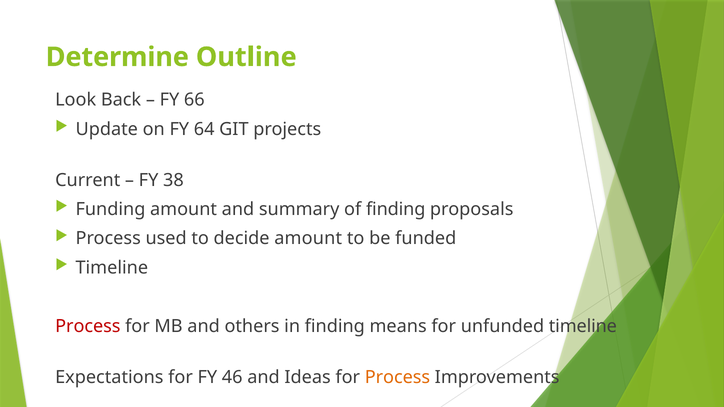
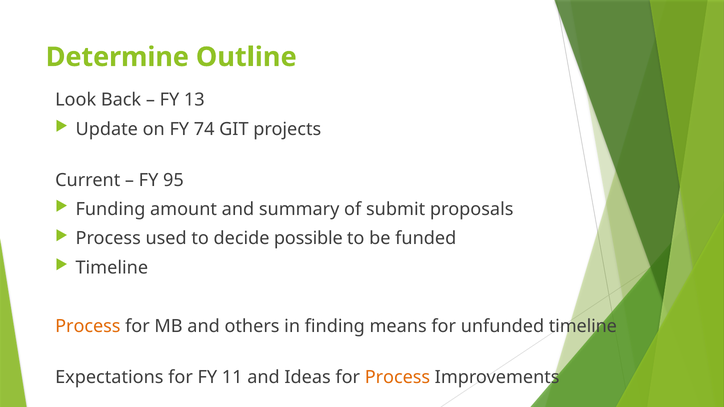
66: 66 -> 13 (194, 100)
64: 64 -> 74 (204, 129)
38: 38 -> 95 (173, 180)
of finding: finding -> submit (396, 209)
decide amount: amount -> possible (308, 239)
Process colour: red -> orange (88, 326)
46: 46 -> 11 (232, 377)
